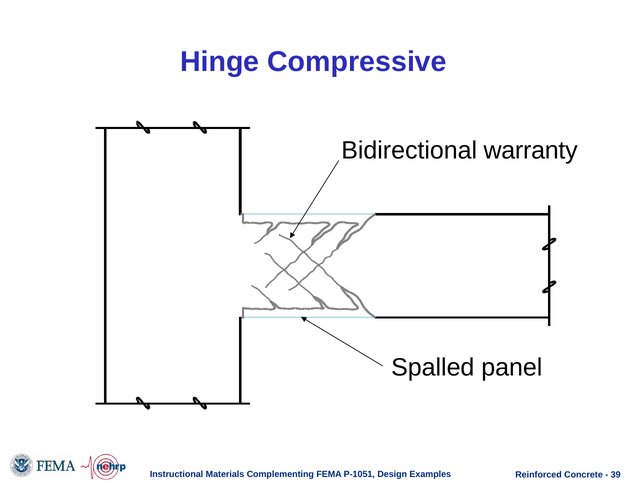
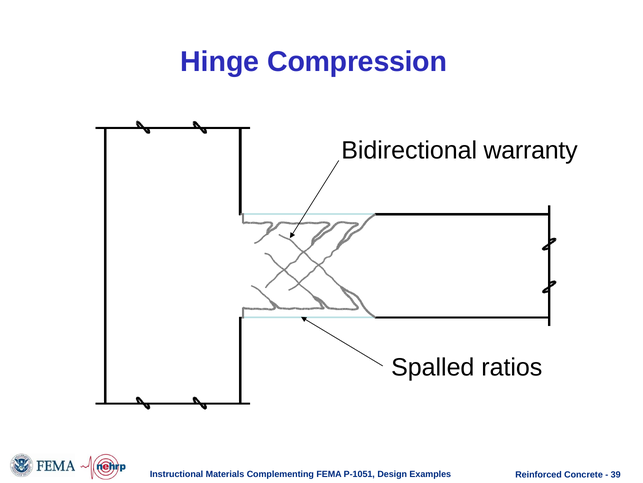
Compressive: Compressive -> Compression (357, 61)
panel: panel -> ratios (512, 367)
